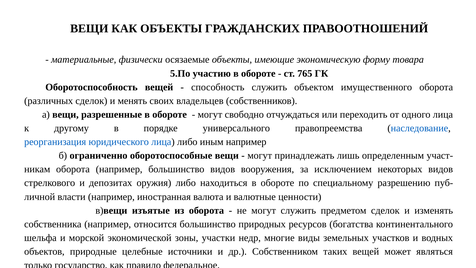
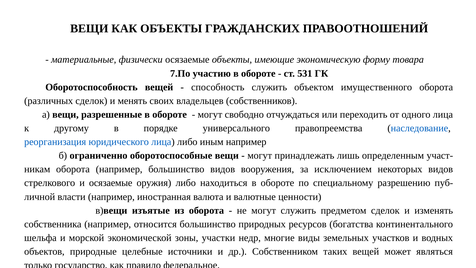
5.По: 5.По -> 7.По (180, 73)
765: 765 -> 531 (305, 73)
и депозитах: депозитах -> осязаемые (111, 183)
